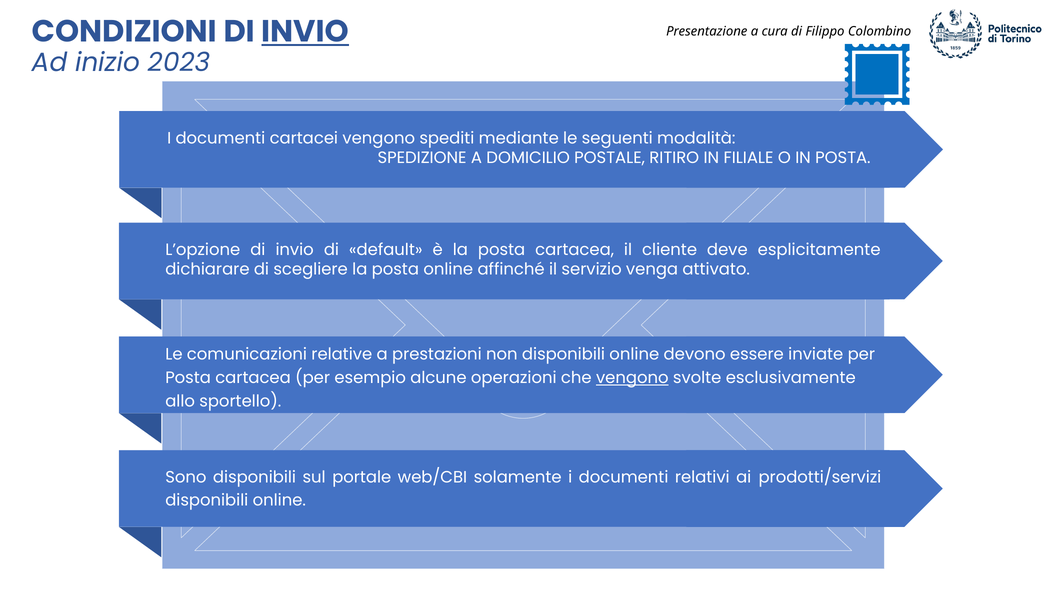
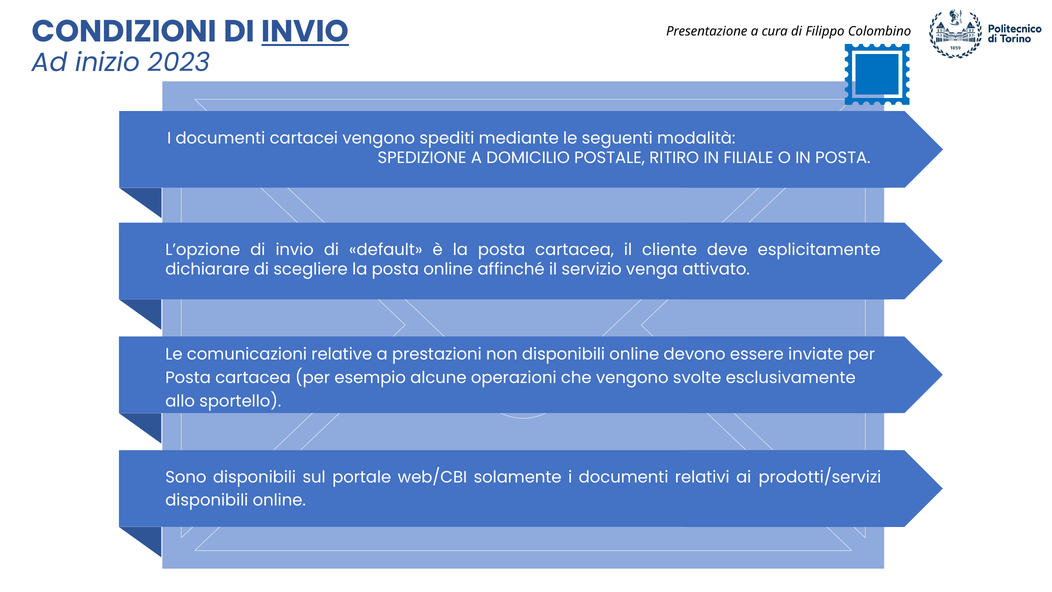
vengono underline: present -> none (632, 378)
